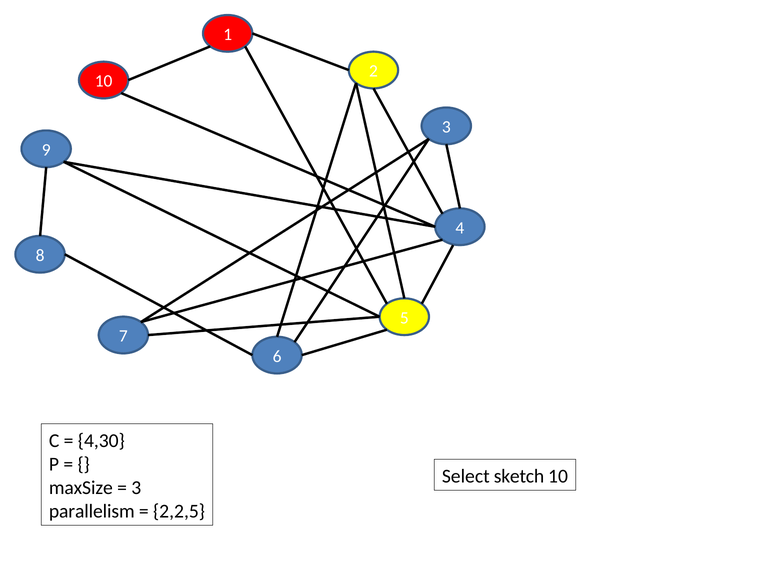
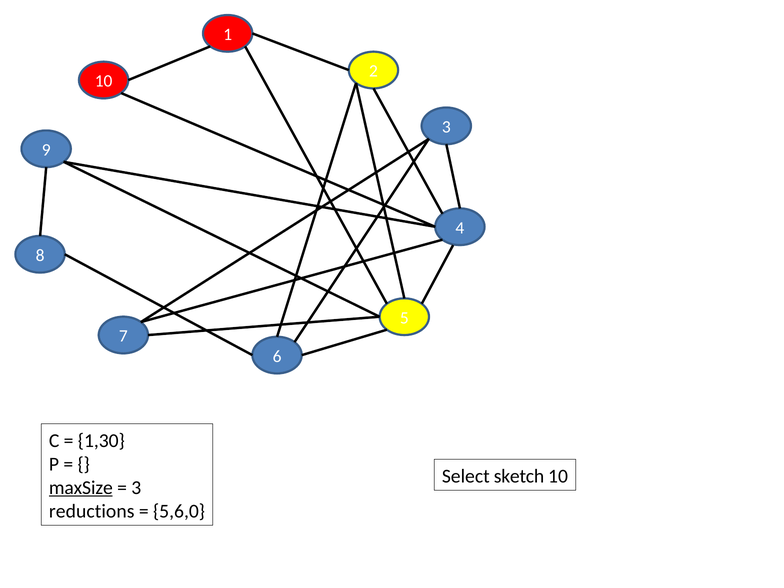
4,30: 4,30 -> 1,30 (101, 441)
maxSize underline: none -> present (81, 488)
parallelism: parallelism -> reductions (92, 511)
2,2,5: 2,2,5 -> 5,6,0 (179, 511)
